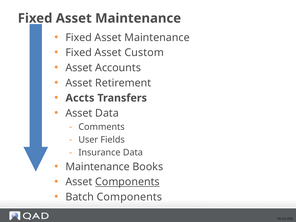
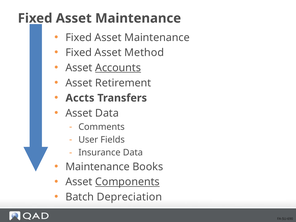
Custom: Custom -> Method (144, 53)
Accounts underline: none -> present (118, 68)
Batch Components: Components -> Depreciation (129, 197)
